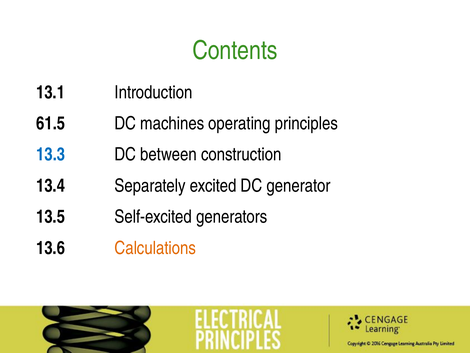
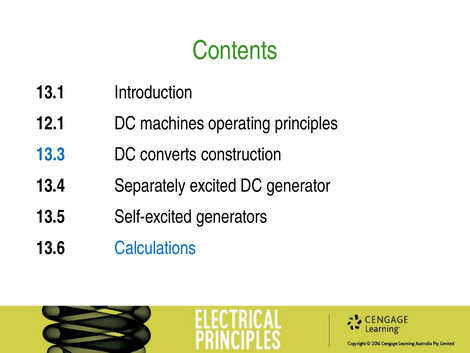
61.5: 61.5 -> 12.1 (51, 123)
between: between -> converts (169, 154)
Calculations colour: orange -> blue (155, 248)
